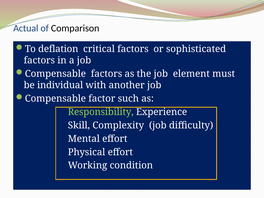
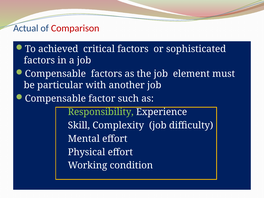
Comparison colour: black -> red (75, 28)
deflation: deflation -> achieved (58, 49)
individual: individual -> particular (60, 85)
